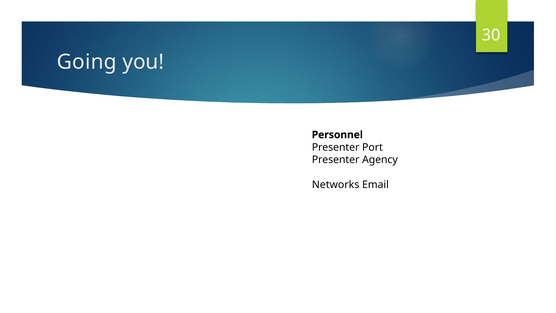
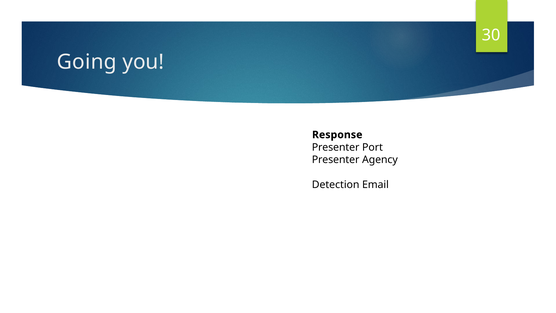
Personnel: Personnel -> Response (337, 135)
Networks: Networks -> Detection (336, 185)
